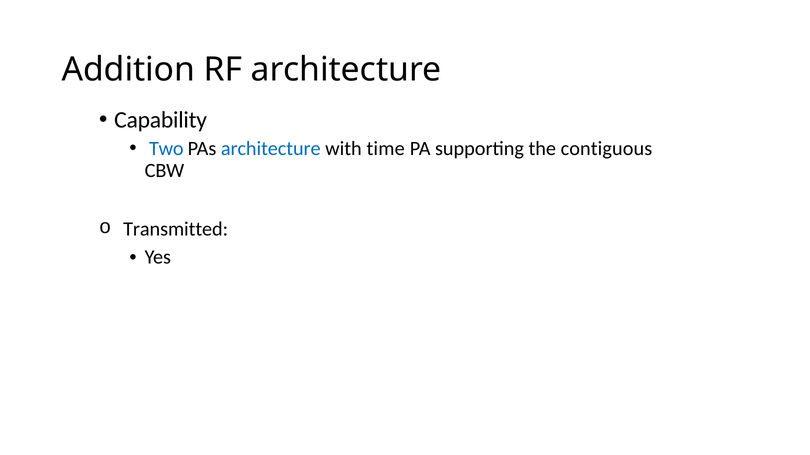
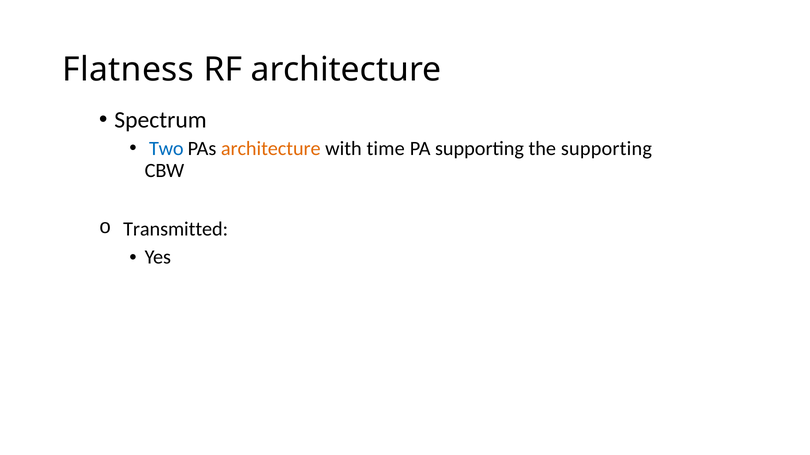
Addition: Addition -> Flatness (128, 70)
Capability: Capability -> Spectrum (160, 120)
architecture colour: blue -> orange (271, 149)
the contiguous: contiguous -> supporting (606, 149)
